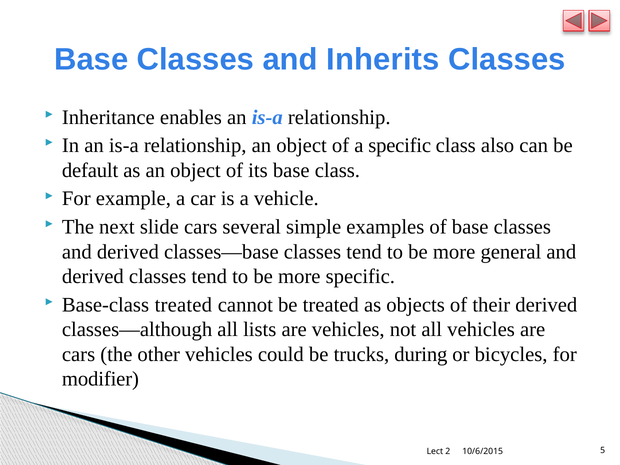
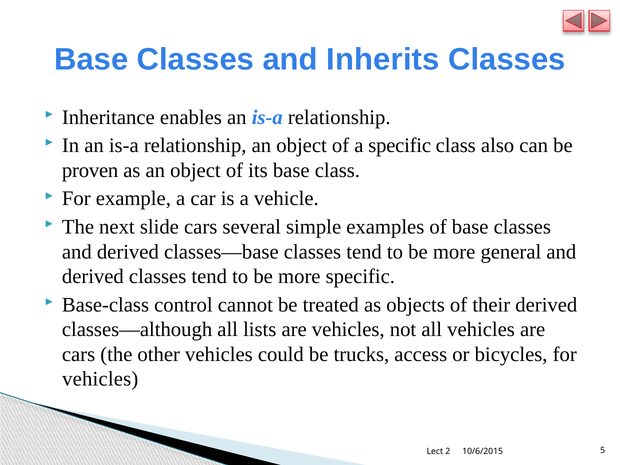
default: default -> proven (90, 170)
Base-class treated: treated -> control (183, 305)
during: during -> access (421, 354)
modifier: modifier -> vehicles (100, 379)
